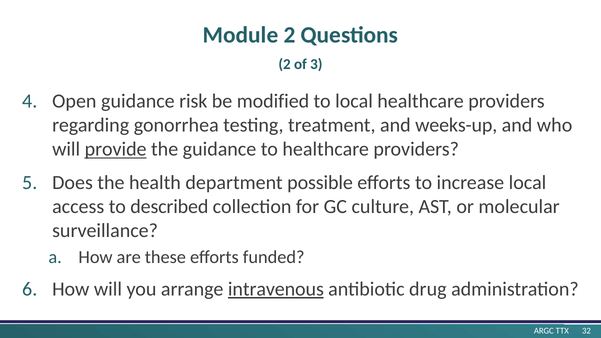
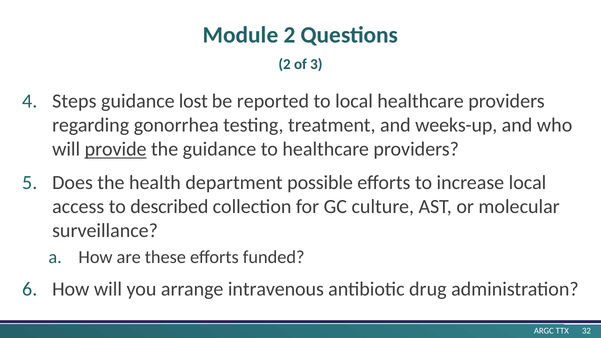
Open: Open -> Steps (74, 101)
risk: risk -> lost (193, 101)
modified: modified -> reported (273, 101)
intravenous underline: present -> none (276, 289)
